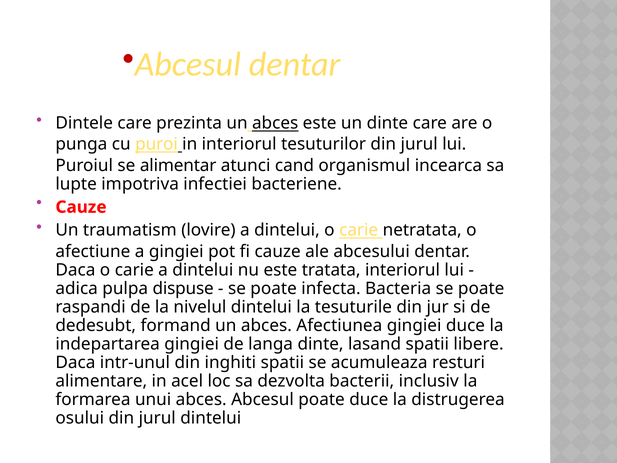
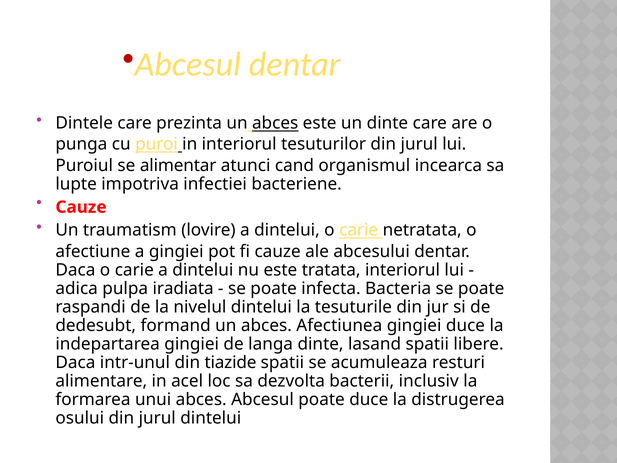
dispuse: dispuse -> iradiata (183, 288)
inghiti: inghiti -> tiazide (230, 362)
